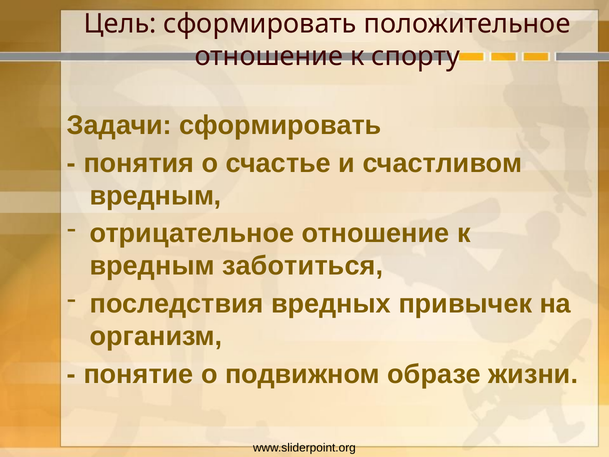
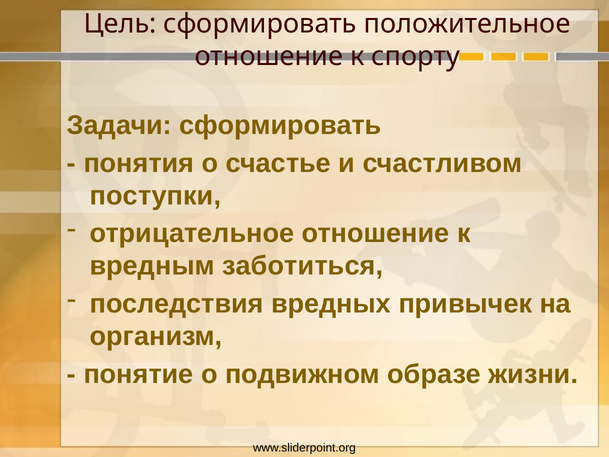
вредным: вредным -> поступки (156, 195)
